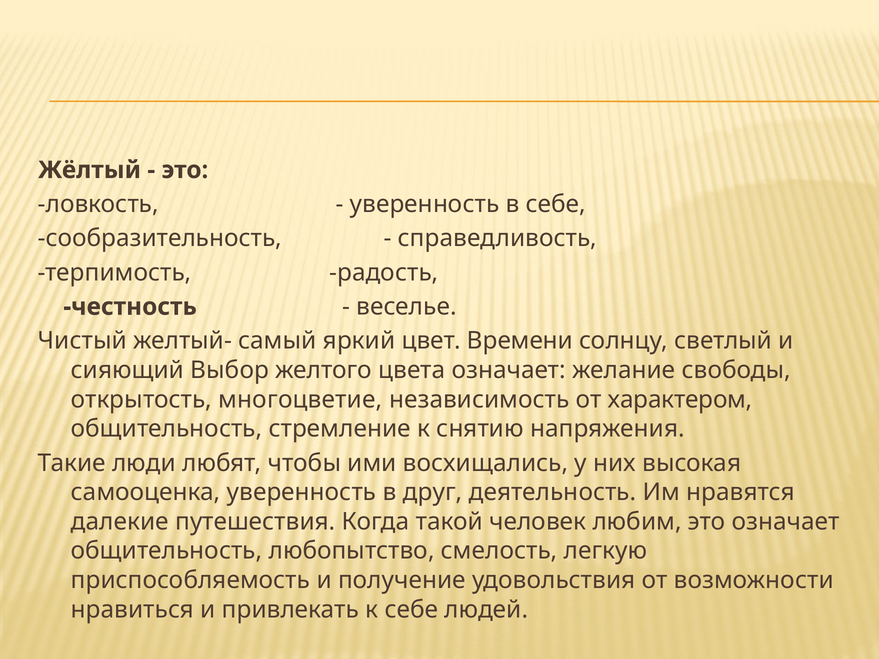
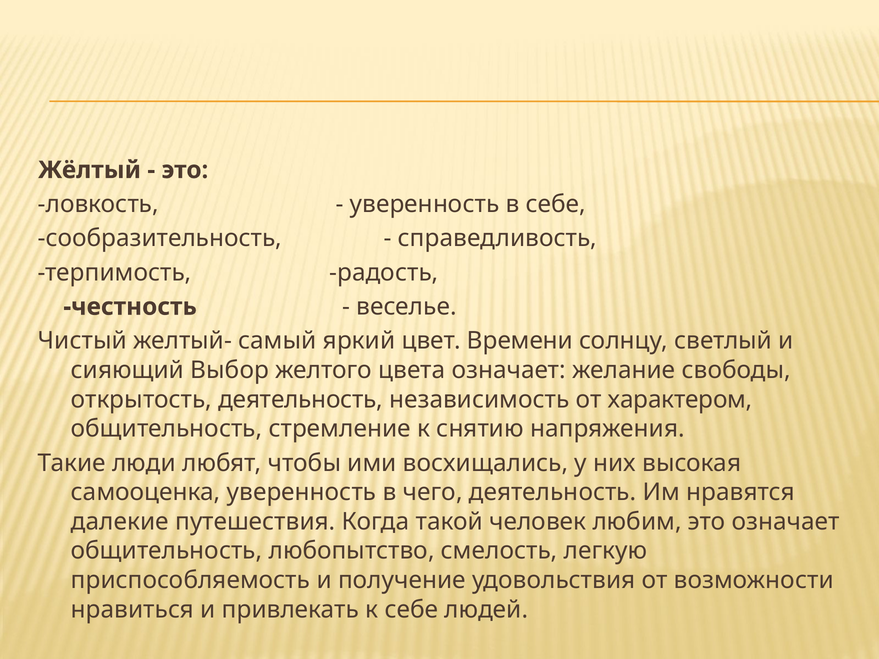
открытость многоцветие: многоцветие -> деятельность (301, 400)
друг: друг -> чего (433, 492)
